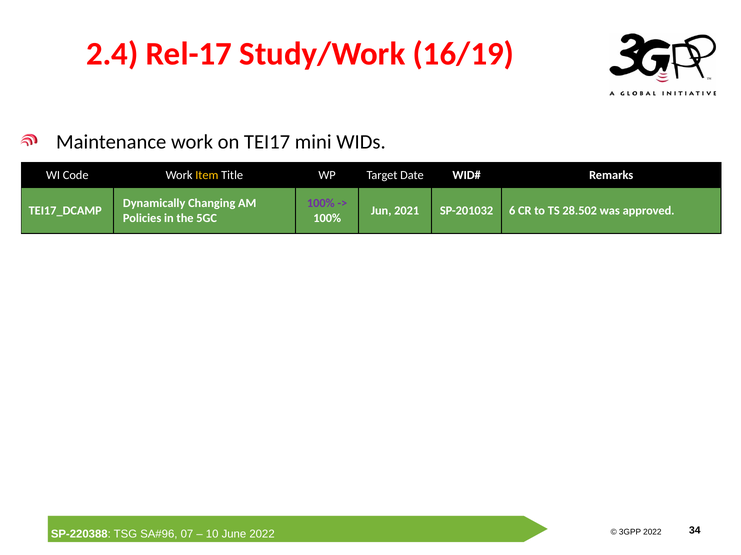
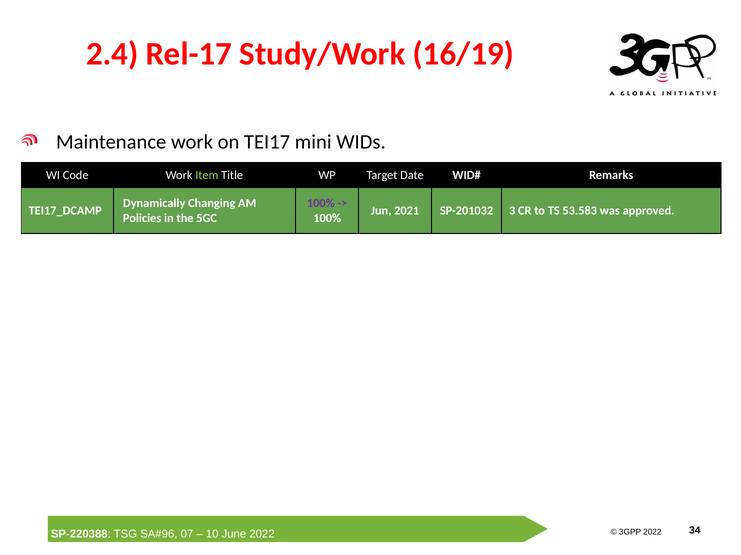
Item colour: yellow -> light green (207, 175)
6: 6 -> 3 (512, 211)
28.502: 28.502 -> 53.583 (580, 211)
